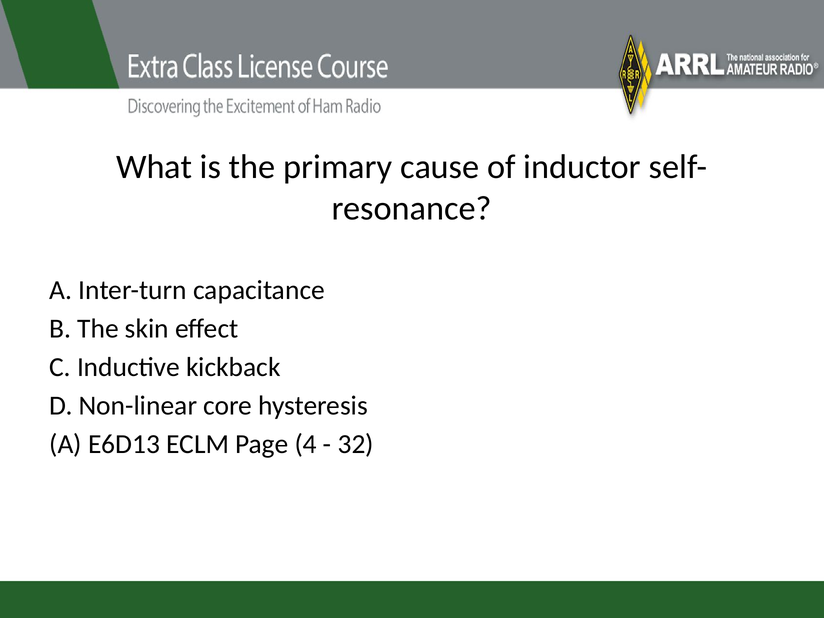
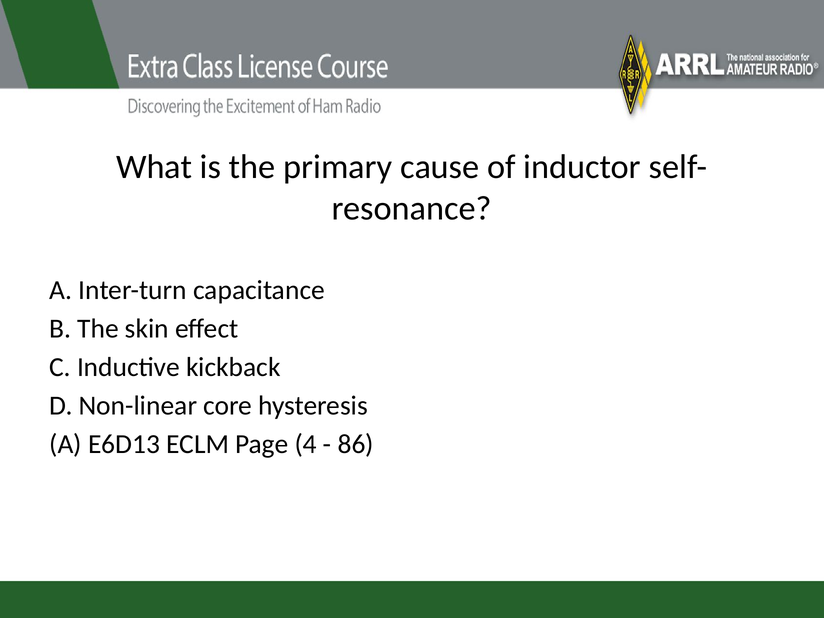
32: 32 -> 86 (356, 444)
